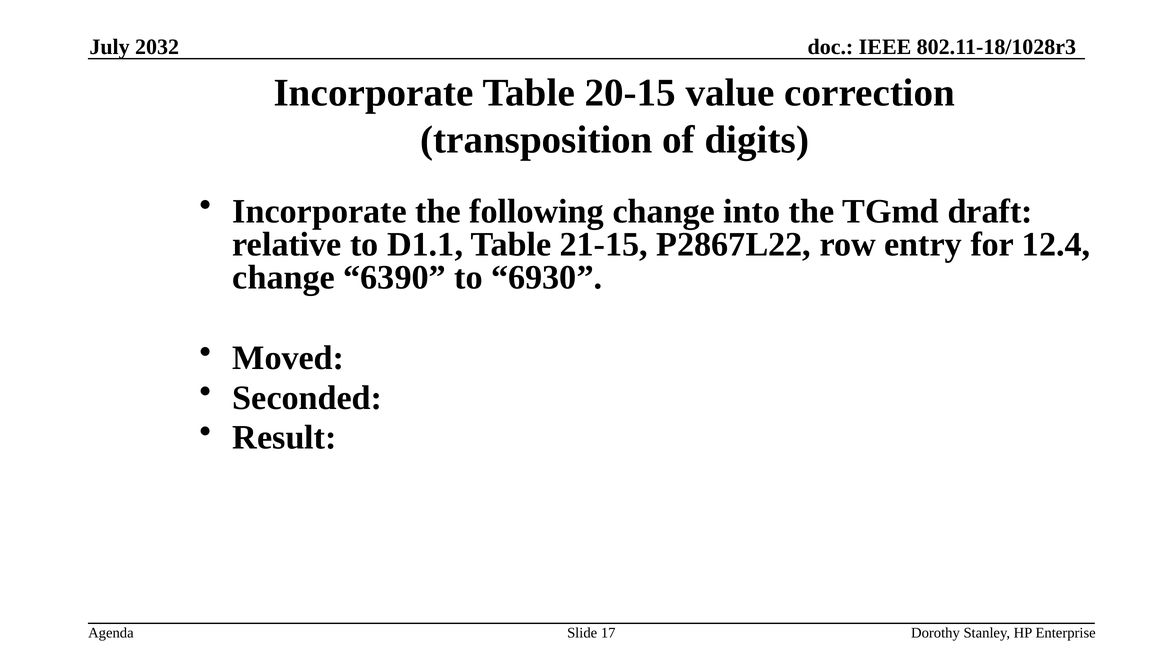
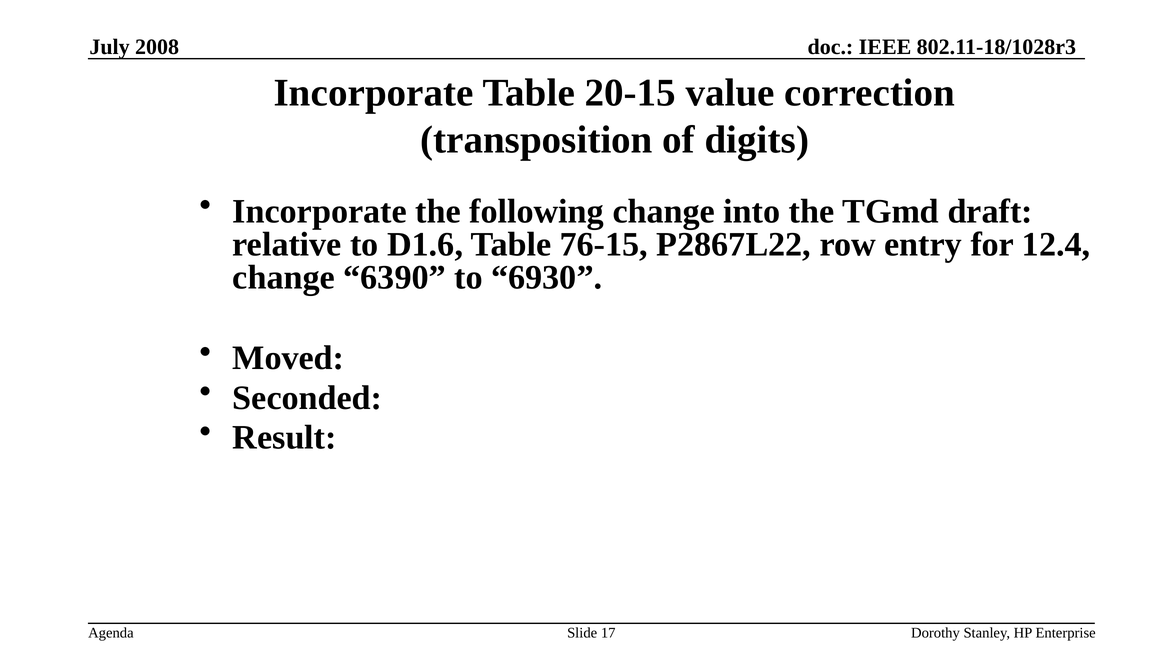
2032: 2032 -> 2008 (157, 47)
D1.1: D1.1 -> D1.6 (425, 244)
21-15: 21-15 -> 76-15 (604, 244)
